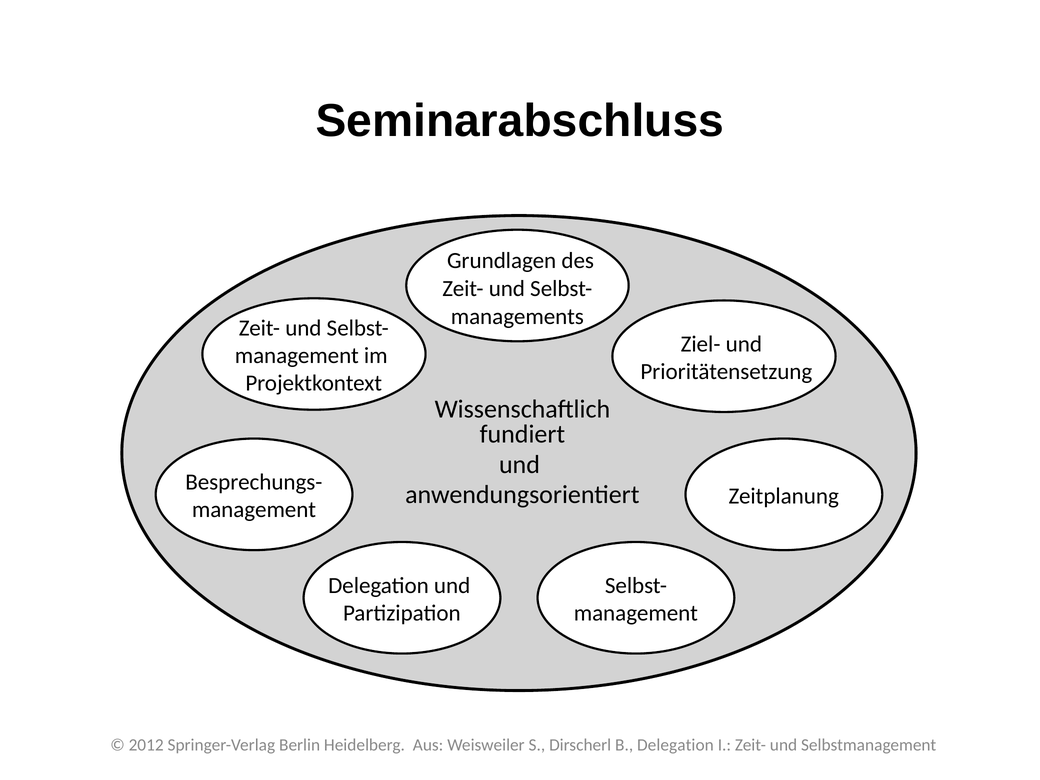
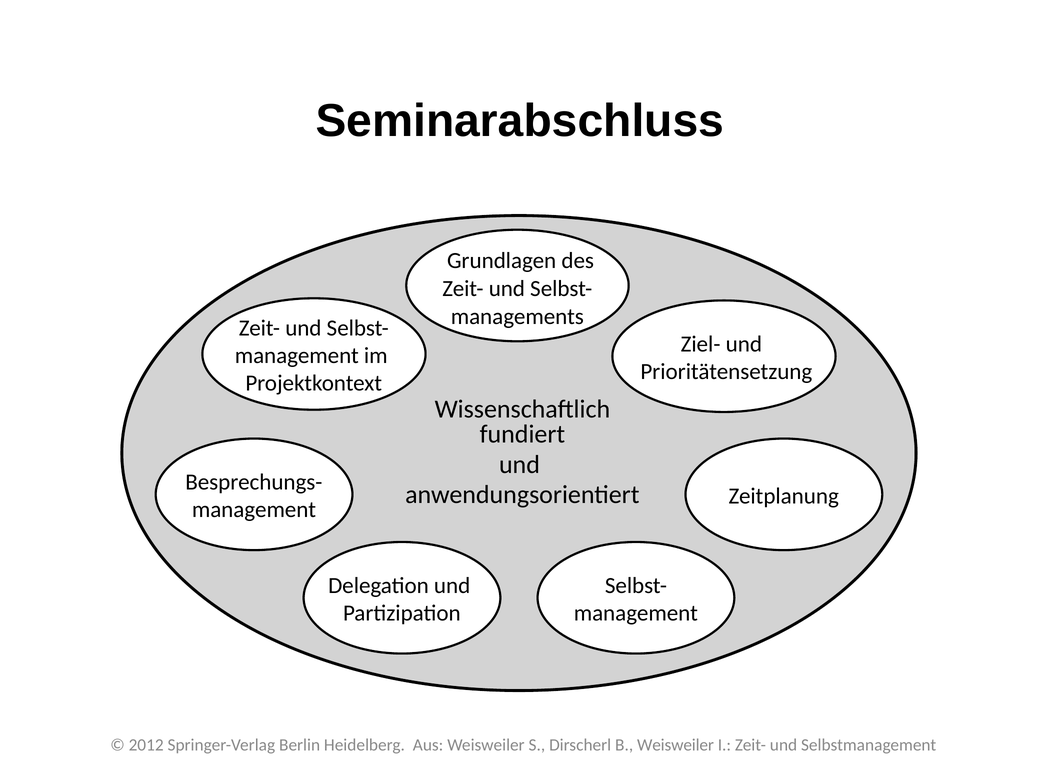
B Delegation: Delegation -> Weisweiler (676, 745)
